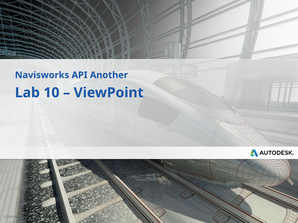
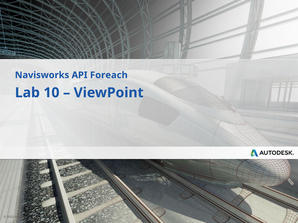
Another: Another -> Foreach (109, 75)
